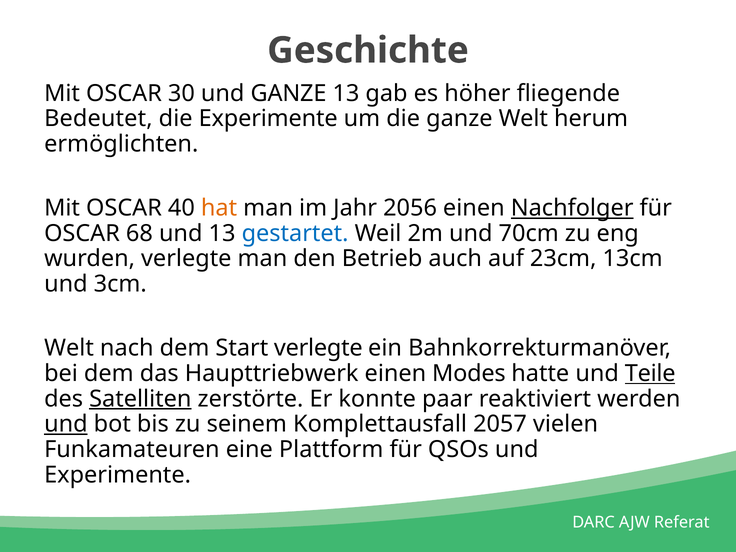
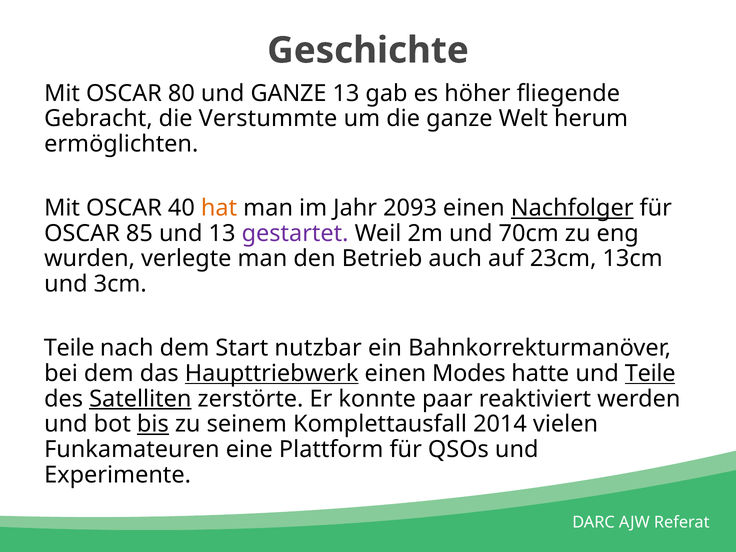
30: 30 -> 80 (181, 93)
Bedeutet: Bedeutet -> Gebracht (98, 119)
die Experimente: Experimente -> Verstummte (268, 119)
2056: 2056 -> 2093 (410, 208)
68: 68 -> 85 (139, 233)
gestartet colour: blue -> purple (295, 233)
Welt: Welt -> Teile (69, 348)
Start verlegte: verlegte -> nutzbar (318, 348)
Haupttriebwerk underline: none -> present (272, 373)
und underline: present -> none (66, 424)
bis underline: none -> present (153, 424)
2057: 2057 -> 2014 (500, 424)
